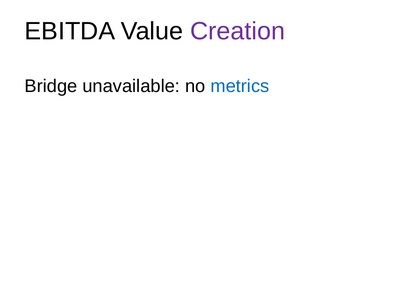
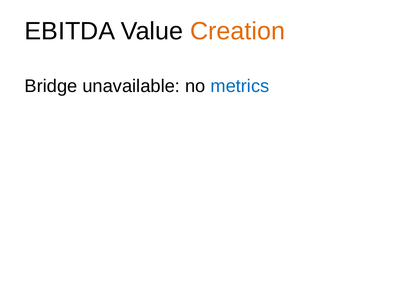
Creation colour: purple -> orange (238, 31)
